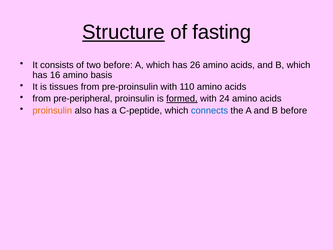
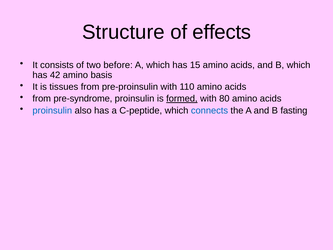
Structure underline: present -> none (123, 32)
fasting: fasting -> effects (222, 32)
26: 26 -> 15 (195, 65)
16: 16 -> 42 (55, 75)
pre-peripheral: pre-peripheral -> pre-syndrome (83, 99)
24: 24 -> 80 (224, 99)
proinsulin colour: orange -> blue (52, 110)
B before: before -> fasting (294, 110)
